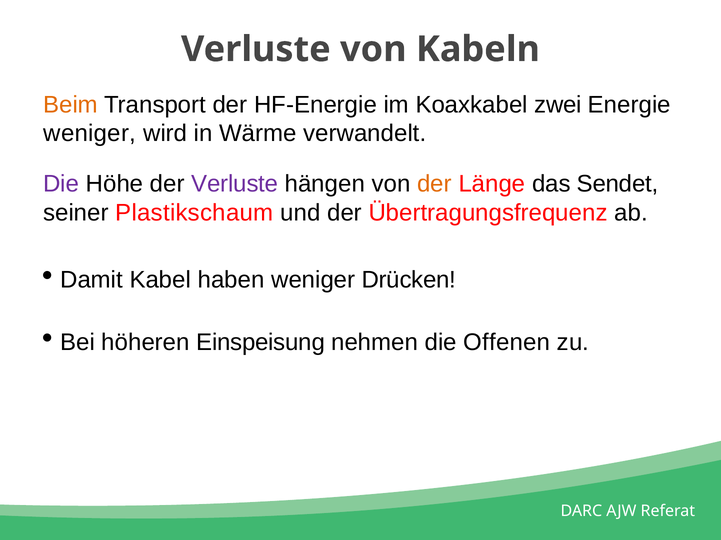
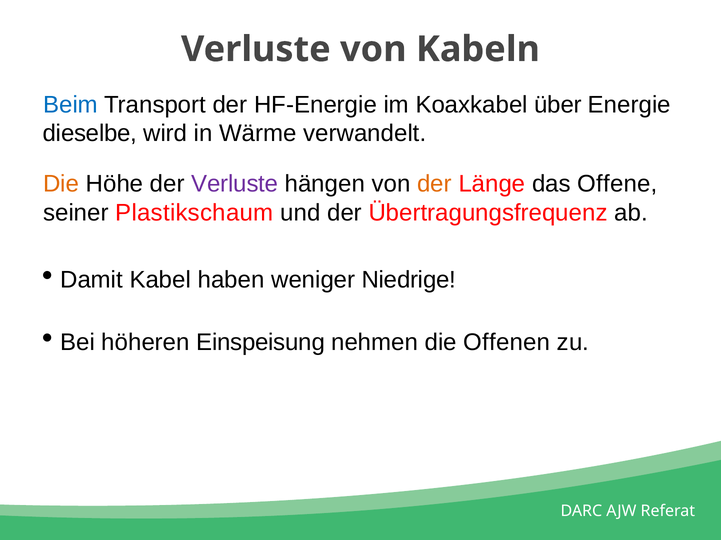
Beim colour: orange -> blue (71, 105)
zwei: zwei -> über (558, 105)
weniger: weniger -> dieselbe (90, 134)
Die colour: purple -> orange (61, 184)
Sendet: Sendet -> Offene (617, 184)
Drücken: Drücken -> Niedrige (409, 280)
